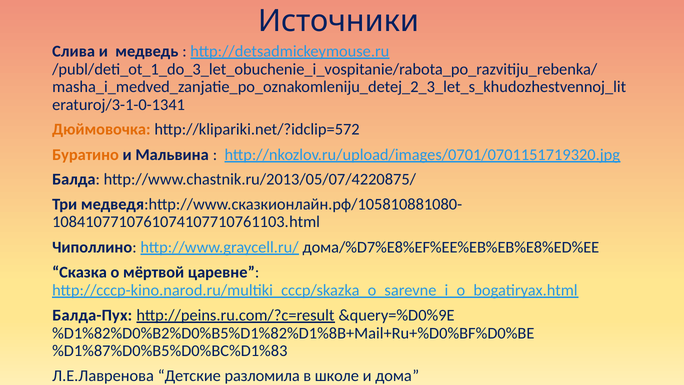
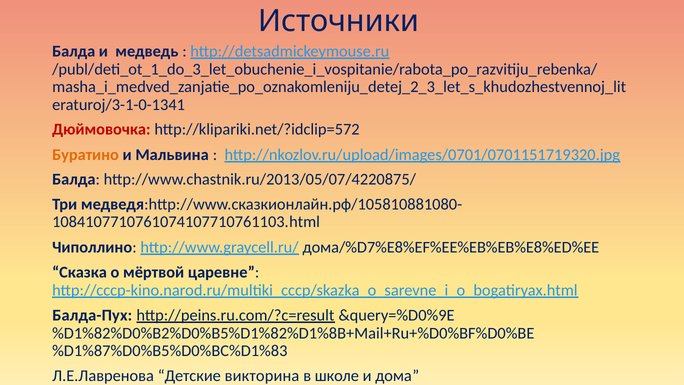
Слива: Слива -> Балда (74, 51)
Дюймовочка colour: orange -> red (101, 129)
разломила: разломила -> викторина (262, 376)
